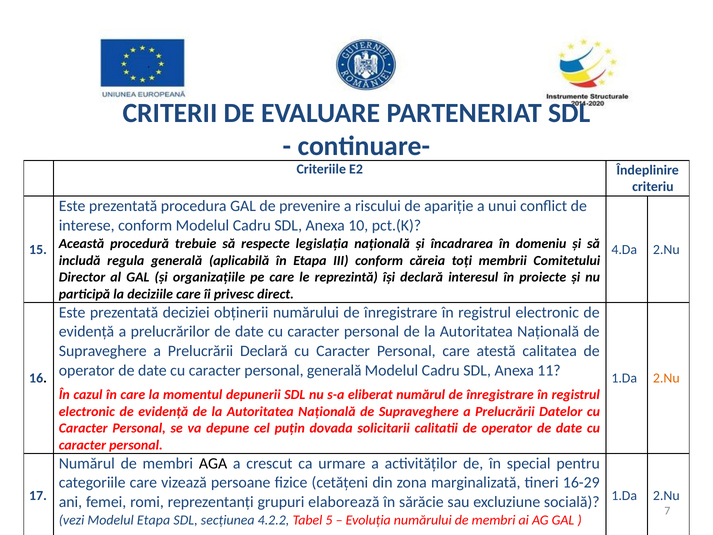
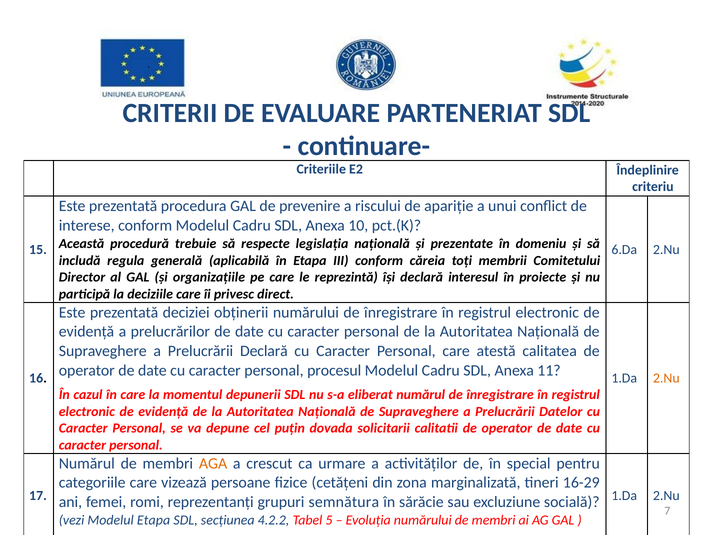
încadrarea: încadrarea -> prezentate (462, 243)
4.Da: 4.Da -> 6.Da (624, 249)
personal generală: generală -> procesul (334, 370)
AGA colour: black -> orange (213, 463)
elaborează: elaborează -> semnătura (344, 502)
